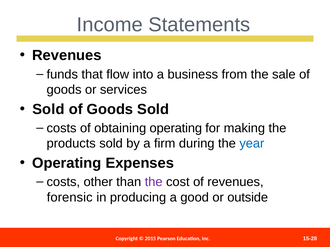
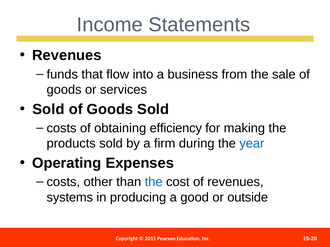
obtaining operating: operating -> efficiency (176, 128)
the colour: purple -> blue (154, 182)
forensic: forensic -> systems (70, 198)
